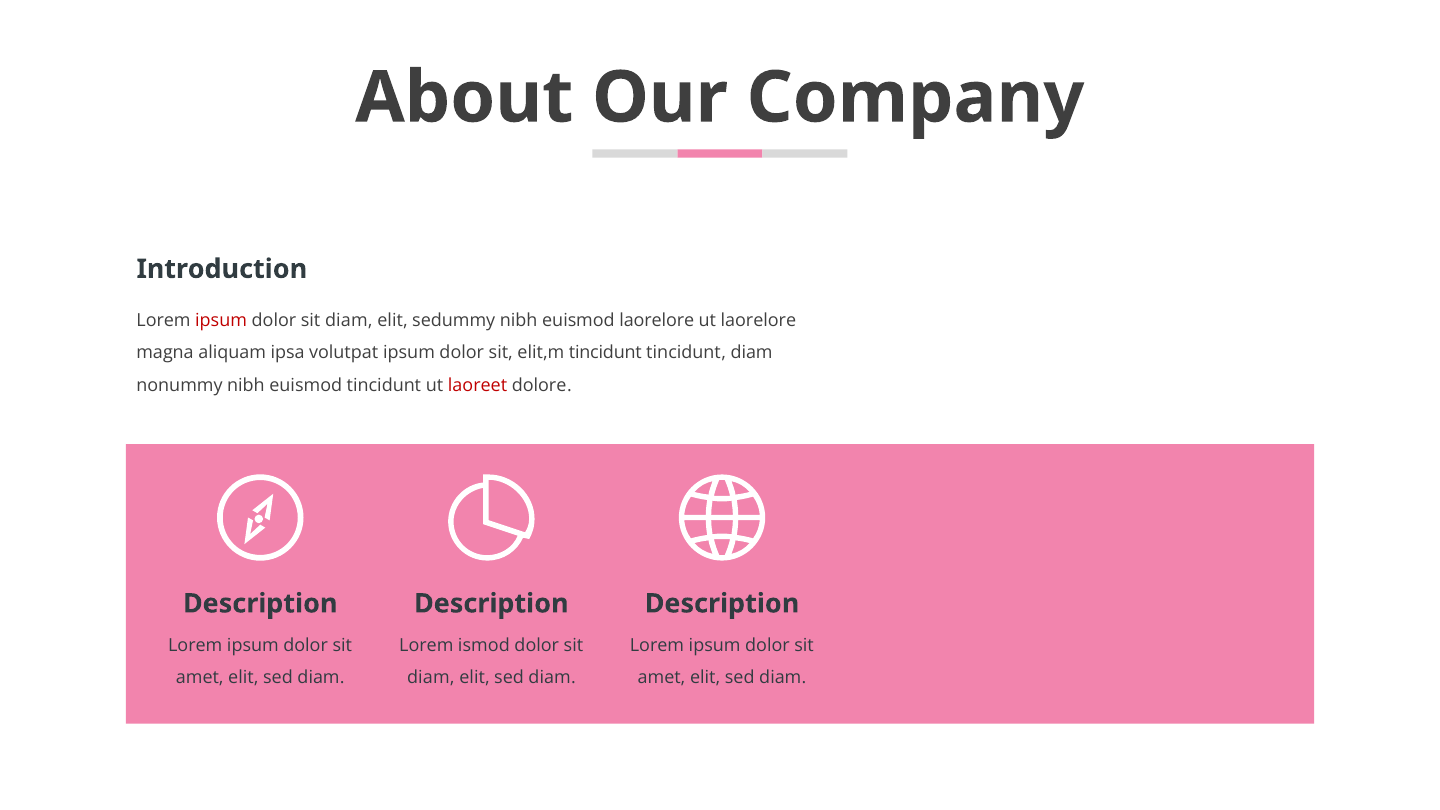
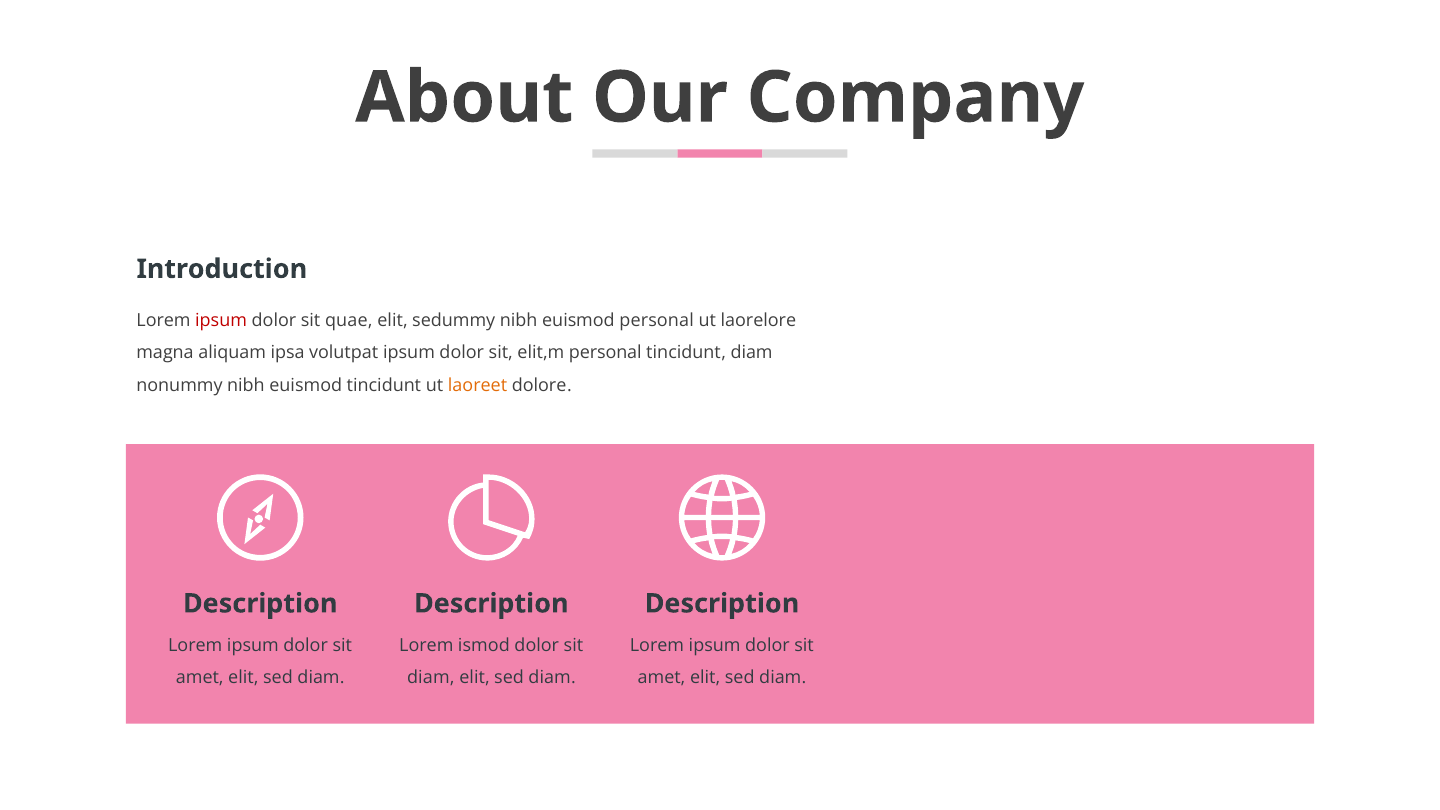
diam: diam -> quae (349, 320)
euismod laorelore: laorelore -> personal (657, 320)
elit,m tincidunt: tincidunt -> personal (605, 353)
laoreet colour: red -> orange (478, 385)
